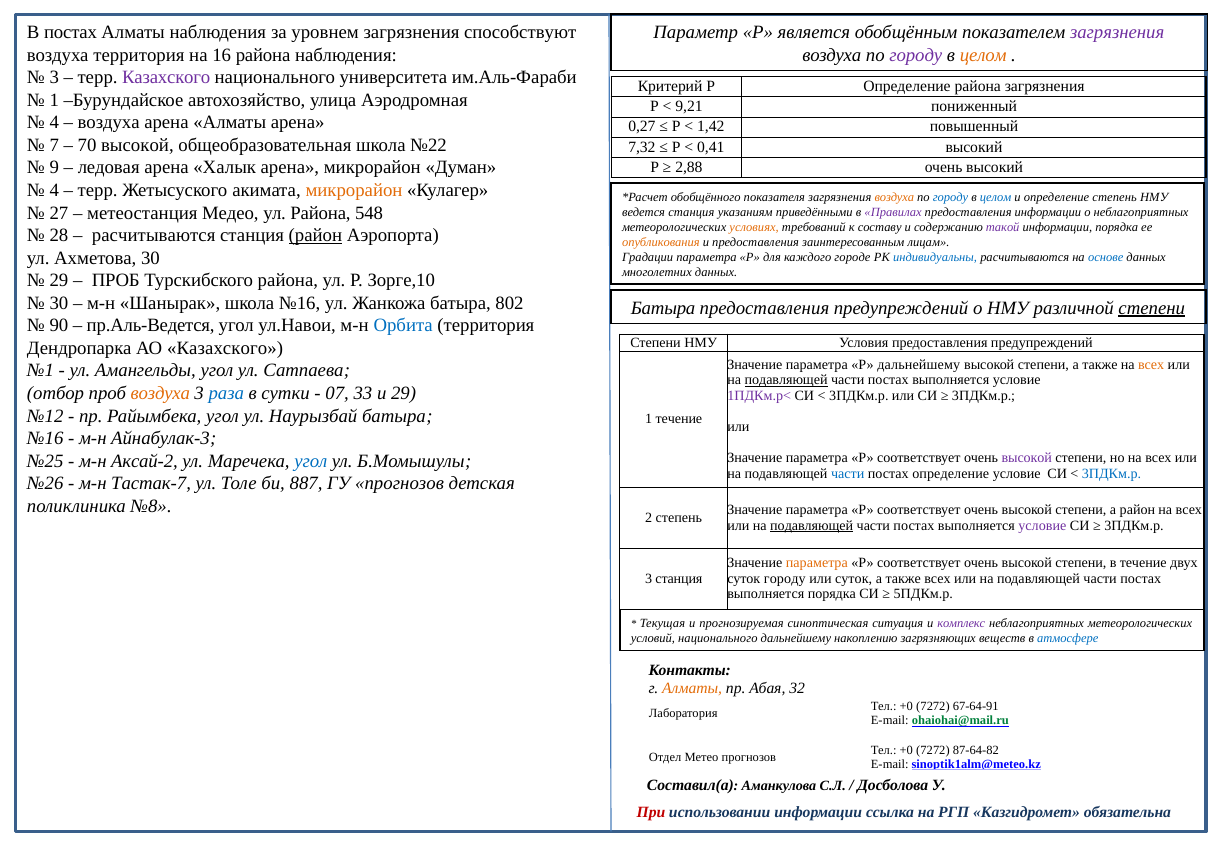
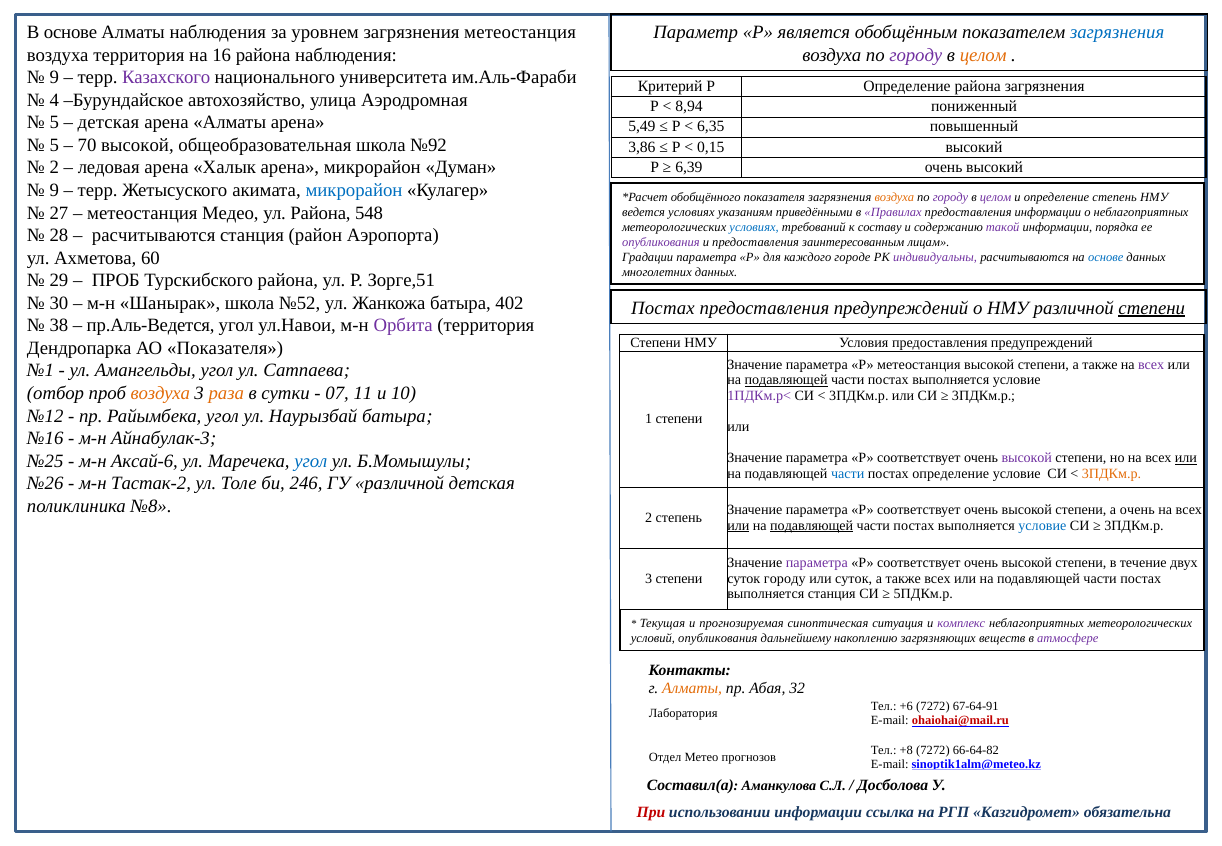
В постах: постах -> основе (71, 32)
загрязнения способствуют: способствуют -> метеостанция (520, 32)
загрязнения colour: purple -> blue (1117, 32)
3: 3 -> 9 (54, 78)
1: 1 -> 4 (54, 100)
9,21: 9,21 -> 8,94 (689, 107)
4: 4 -> 5 (54, 123)
воздуха: воздуха -> детская (109, 123)
0,27: 0,27 -> 5,49 (642, 127)
1,42: 1,42 -> 6,35 (711, 127)
7: 7 -> 5 (54, 145)
№22: №22 -> №92 (429, 145)
7,32: 7,32 -> 3,86 (642, 147)
0,41: 0,41 -> 0,15 (711, 147)
9: 9 -> 2 (54, 168)
2,88: 2,88 -> 6,39 (689, 167)
4: 4 -> 9 (54, 190)
микрорайон colour: orange -> blue (354, 190)
городу colour: blue -> purple (951, 197)
целом colour: blue -> purple (996, 197)
ведется станция: станция -> условиях (691, 212)
условиях colour: orange -> blue (754, 227)
район underline: present -> none (315, 235)
опубликования colour: orange -> purple (661, 242)
Ахметова 30: 30 -> 60 (150, 258)
индивидуальны colour: blue -> purple (935, 257)
Зорге,10: Зорге,10 -> Зорге,51 (401, 281)
школа №16: №16 -> №52 (300, 303)
802: 802 -> 402 (509, 303)
Батыра: Батыра -> Постах (663, 308)
90: 90 -> 38 (59, 326)
Орбита colour: blue -> purple (403, 326)
АО Казахского: Казахского -> Показателя (225, 348)
Р дальнейшему: дальнейшему -> метеостанция (919, 364)
всех colour: orange -> purple (1151, 364)
раза colour: blue -> orange (226, 393)
33: 33 -> 11 (363, 393)
и 29: 29 -> 10 (404, 393)
1 течение: течение -> степени (679, 419)
или underline: none -> present (1186, 458)
Аксай-2: Аксай-2 -> Аксай-6 (144, 461)
3ПДКм.р colour: blue -> orange (1111, 474)
Тастак-7: Тастак-7 -> Тастак-2 (151, 484)
887: 887 -> 246 (306, 484)
ГУ прогнозов: прогнозов -> различной (400, 484)
а район: район -> очень (1137, 510)
или underline: none -> present (738, 525)
условие colour: purple -> blue (1042, 525)
параметра colour: orange -> purple (817, 563)
3 станция: станция -> степени (679, 579)
выполняется порядка: порядка -> станция (832, 594)
условий национального: национального -> опубликования (718, 639)
атмосфере colour: blue -> purple (1068, 639)
+0: +0 -> +6 (906, 707)
ohaiohai@mail.ru colour: green -> red (960, 720)
+0: +0 -> +8 (906, 750)
87-64-82: 87-64-82 -> 66-64-82 (976, 750)
